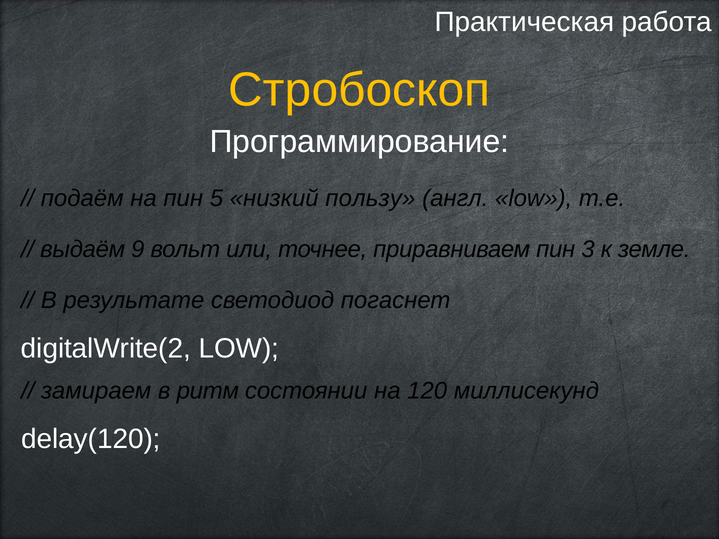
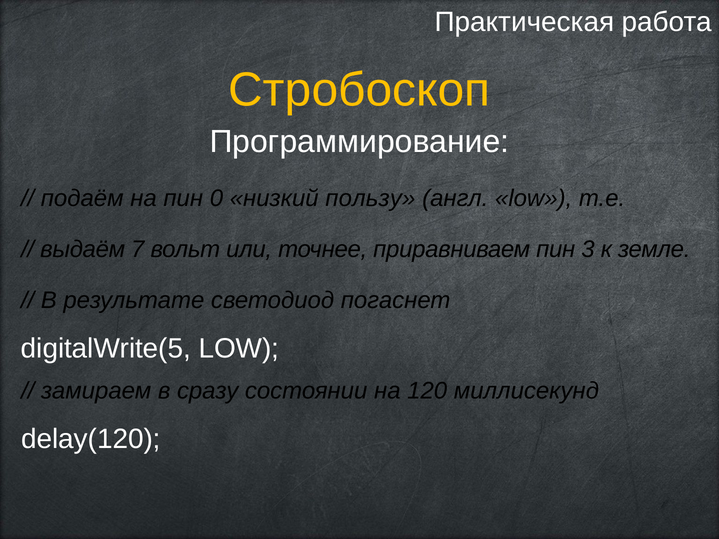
5: 5 -> 0 (216, 199)
9: 9 -> 7 (138, 250)
digitalWrite(2: digitalWrite(2 -> digitalWrite(5 (106, 348)
ритм: ритм -> сразу (208, 391)
